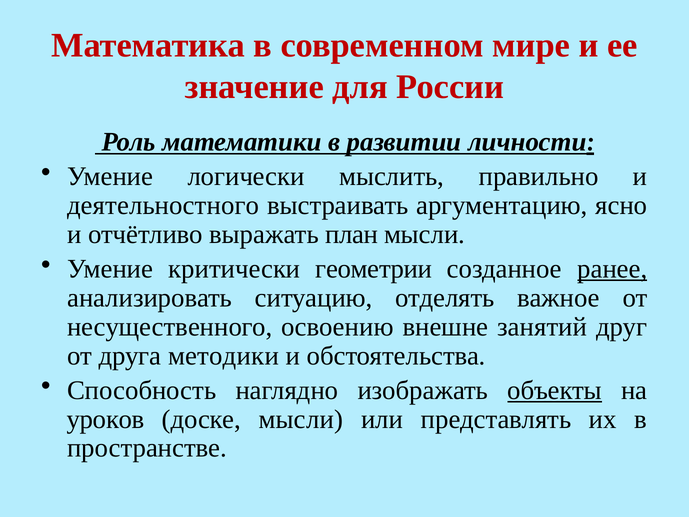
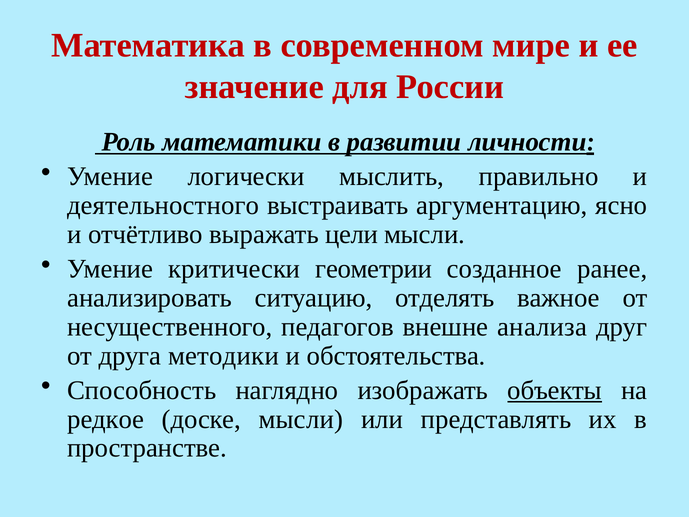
план: план -> цели (352, 234)
ранее underline: present -> none (612, 269)
освоению: освоению -> педагогов (337, 327)
занятий: занятий -> анализа (542, 327)
уроков: уроков -> редкое (106, 419)
